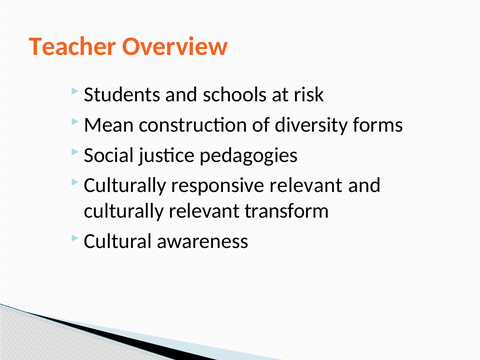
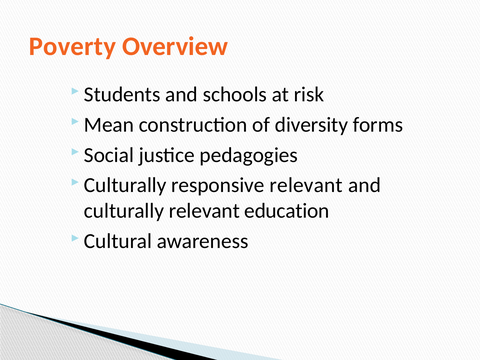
Teacher: Teacher -> Poverty (72, 46)
transform: transform -> education (287, 211)
